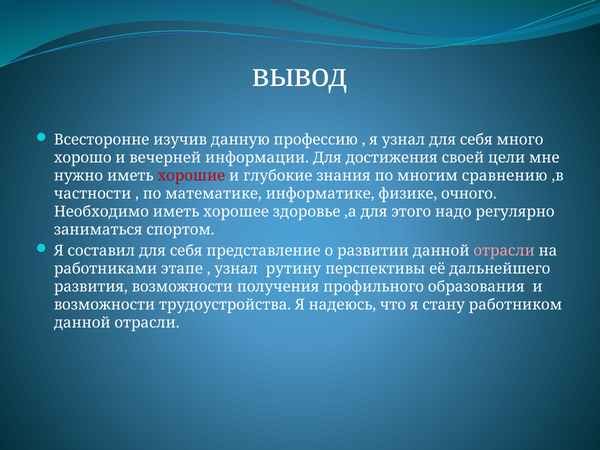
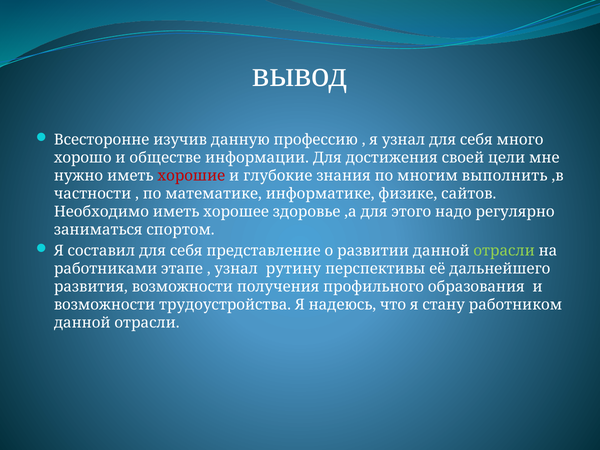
вечерней: вечерней -> обществе (165, 158)
сравнению: сравнению -> выполнить (505, 176)
очного: очного -> сайтов (469, 194)
отрасли colour: pink -> light green (504, 251)
